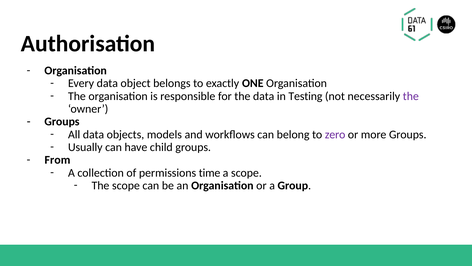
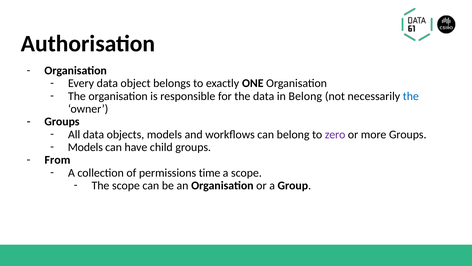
in Testing: Testing -> Belong (305, 96)
the colour: purple -> blue (411, 96)
Usually: Usually -> Models (85, 147)
